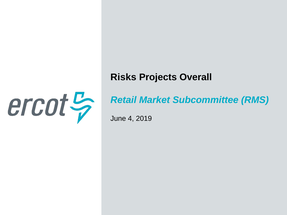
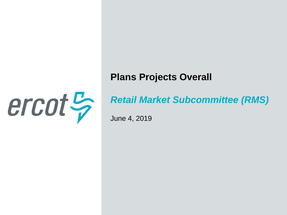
Risks: Risks -> Plans (123, 77)
